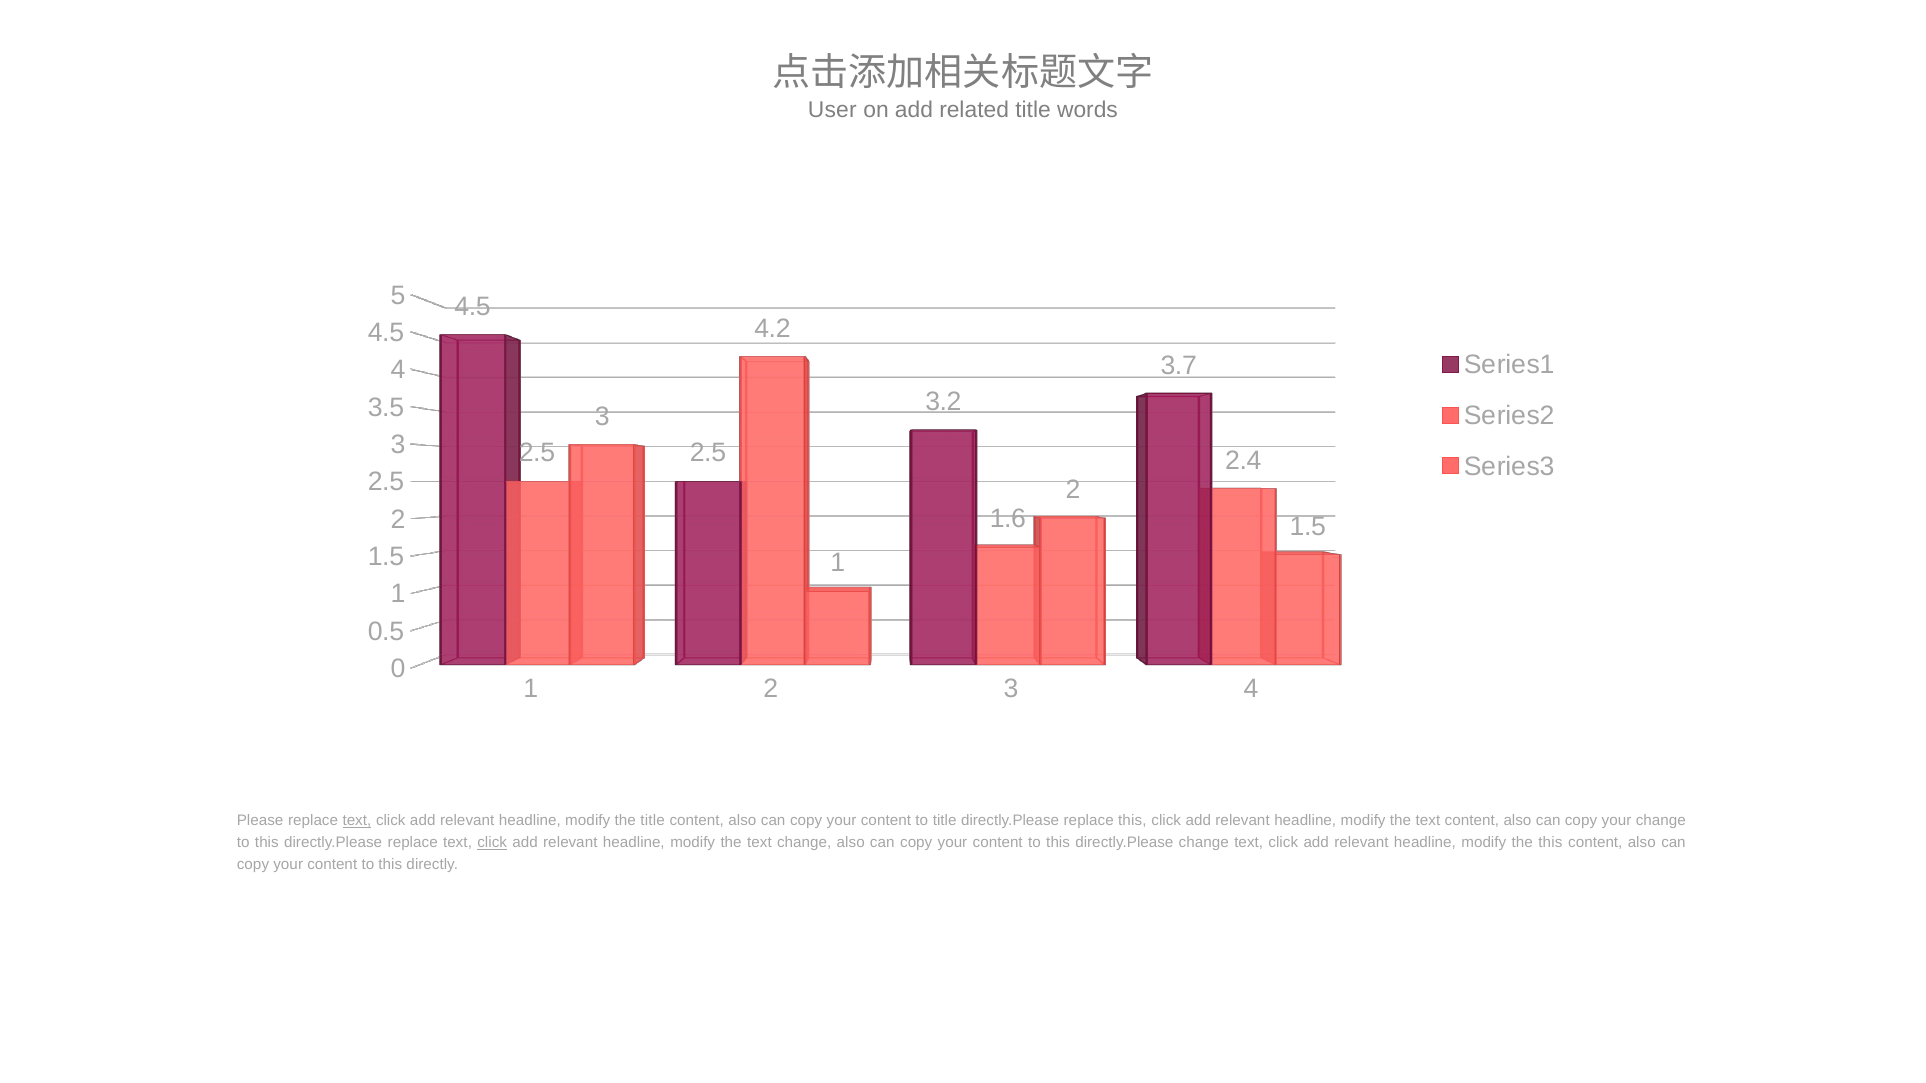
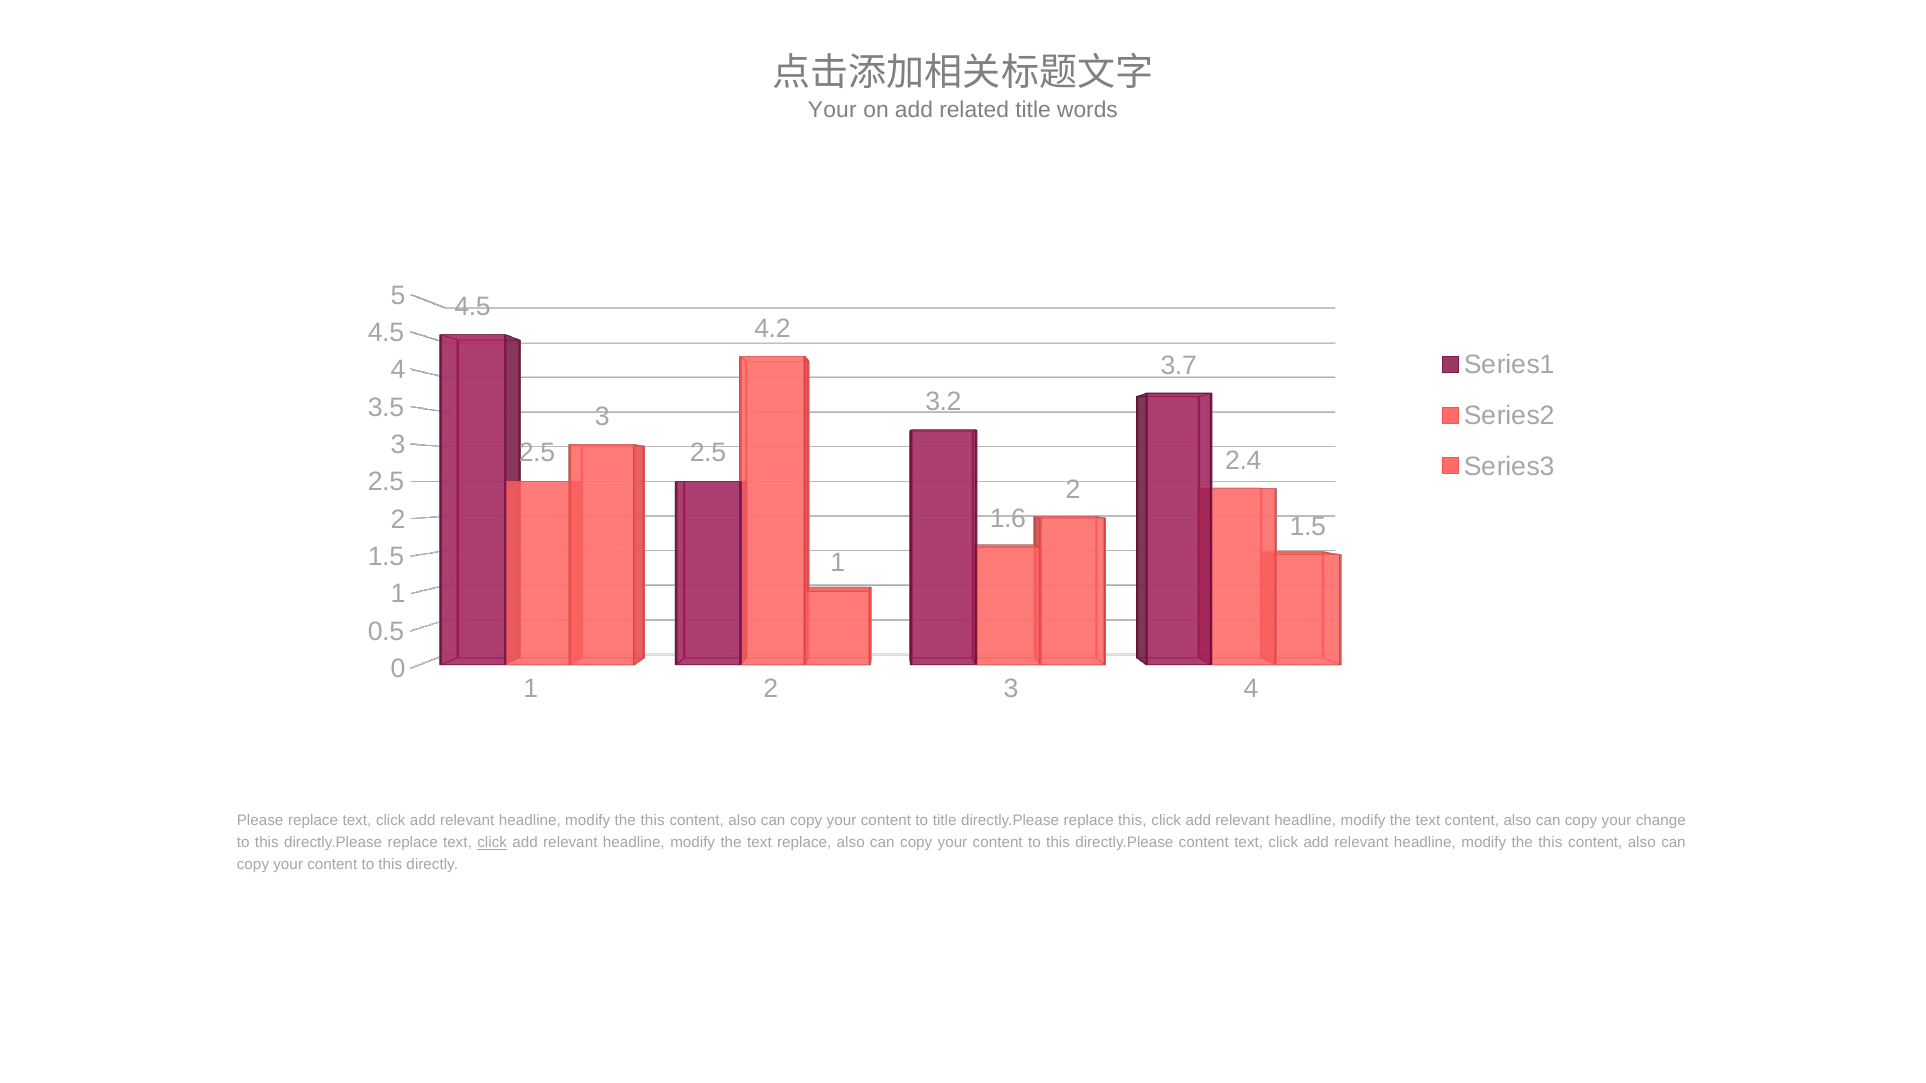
User: User -> Your (832, 110)
text underline: present -> none (357, 821)
title: title -> this (653, 821)
text change: change -> replace (804, 843)
directly.Please change: change -> content (1204, 843)
